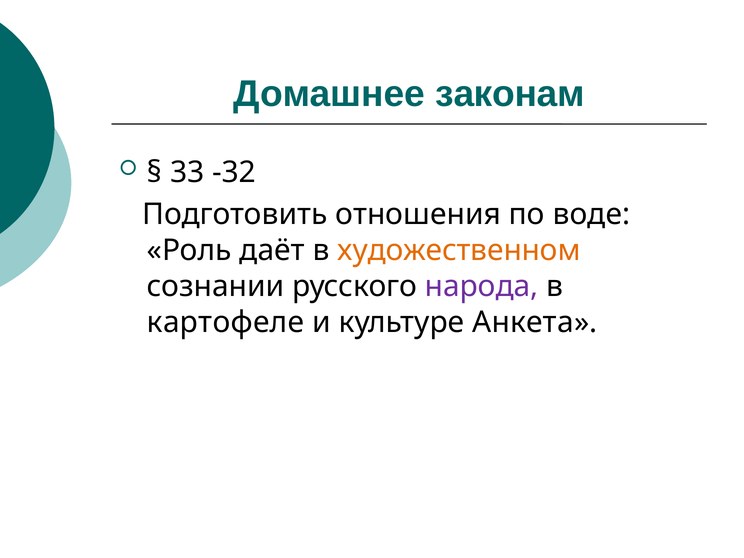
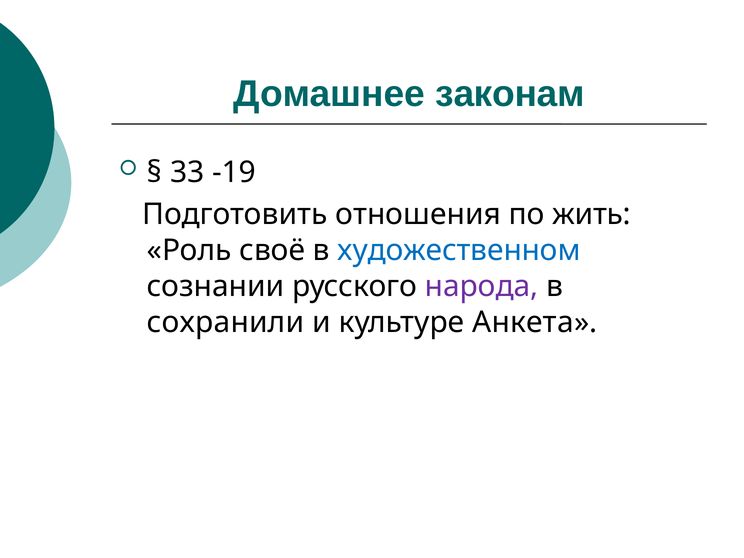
-32: -32 -> -19 (234, 172)
воде: воде -> жить (592, 214)
даёт: даёт -> своё (272, 250)
художественном colour: orange -> blue (459, 250)
картофеле: картофеле -> сохранили (226, 322)
